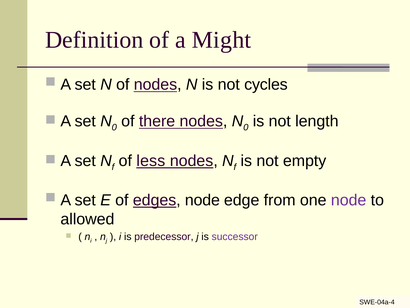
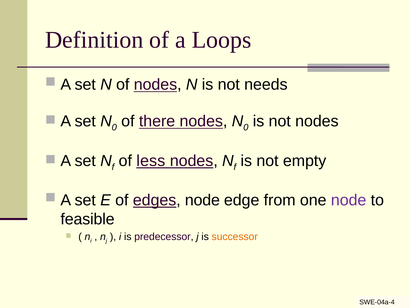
Might: Might -> Loops (222, 40)
cycles: cycles -> needs (266, 84)
not length: length -> nodes (317, 121)
allowed: allowed -> feasible (88, 219)
successor colour: purple -> orange (235, 236)
